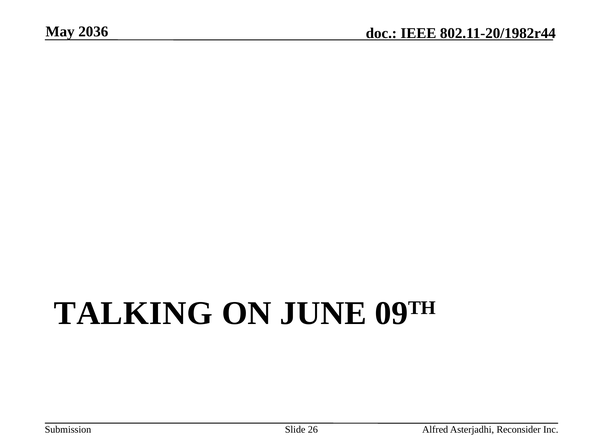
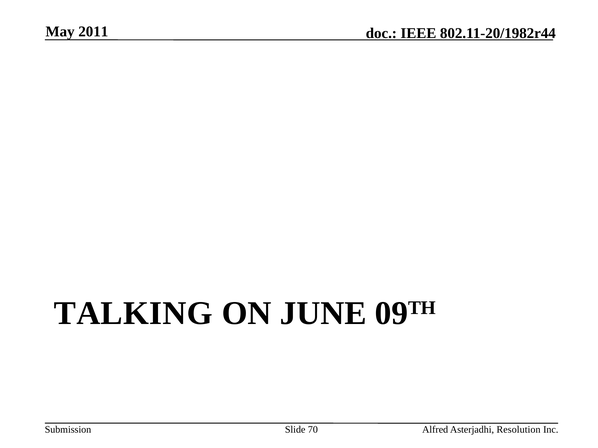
2036: 2036 -> 2011 (93, 32)
26: 26 -> 70 (313, 430)
Reconsider: Reconsider -> Resolution (519, 430)
